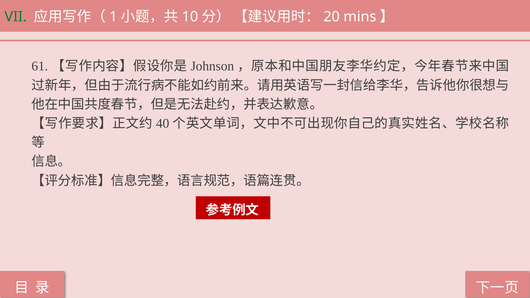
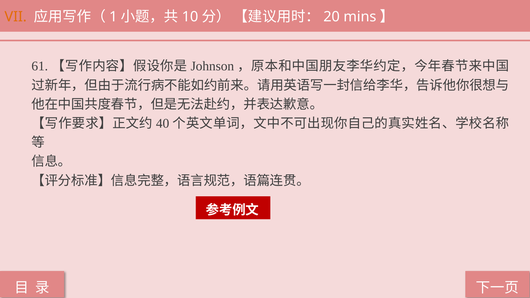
VII colour: green -> orange (16, 17)
